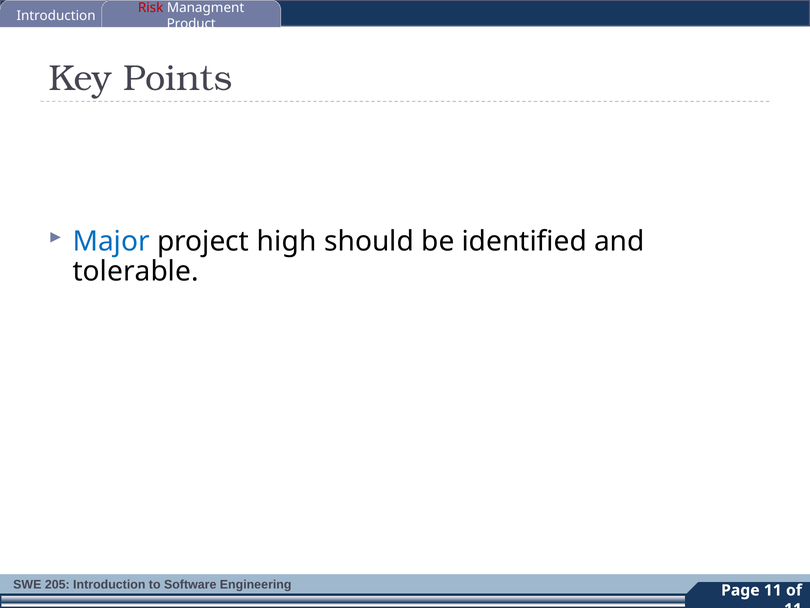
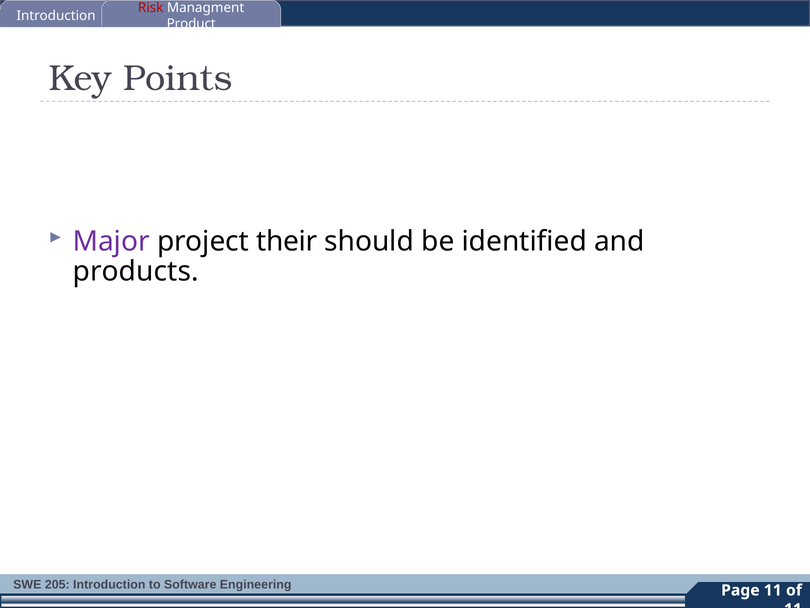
Major colour: blue -> purple (111, 241)
high: high -> their (287, 241)
tolerable: tolerable -> products (136, 271)
